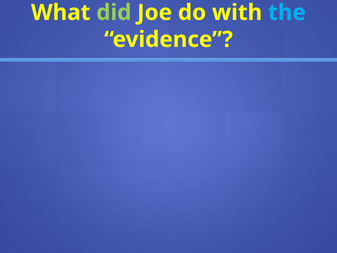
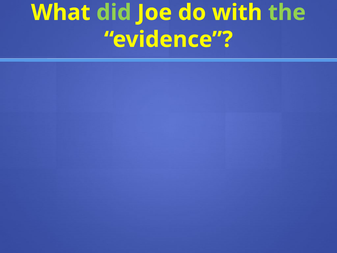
the colour: light blue -> light green (287, 13)
